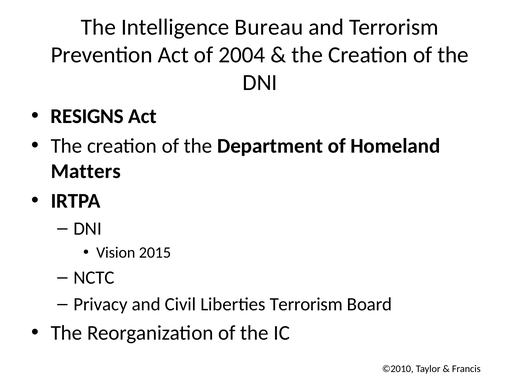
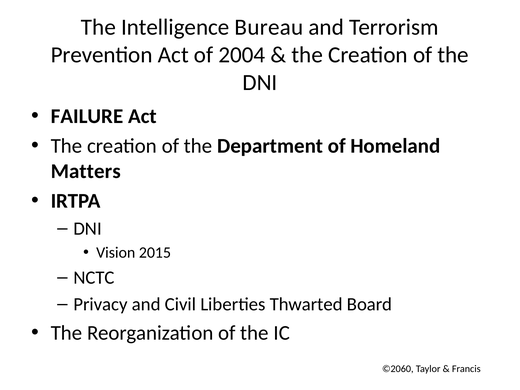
RESIGNS: RESIGNS -> FAILURE (87, 116)
Liberties Terrorism: Terrorism -> Thwarted (306, 304)
©2010: ©2010 -> ©2060 (398, 369)
